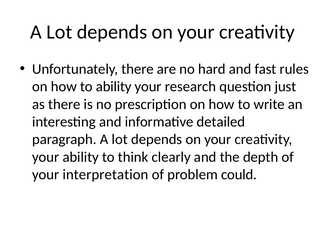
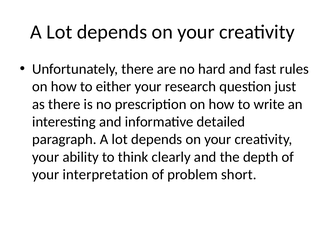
to ability: ability -> either (114, 87)
could: could -> short (239, 175)
